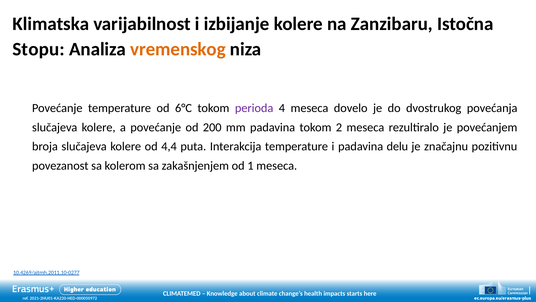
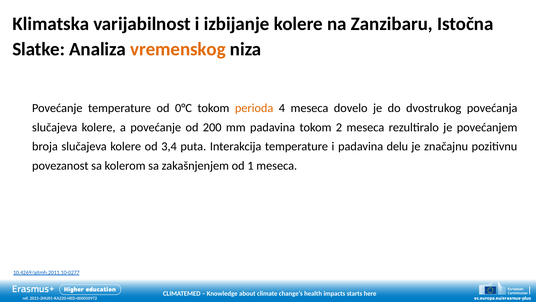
Stopu: Stopu -> Slatke (39, 49)
6°C: 6°C -> 0°C (183, 108)
perioda colour: purple -> orange (254, 108)
4,4: 4,4 -> 3,4 (169, 146)
